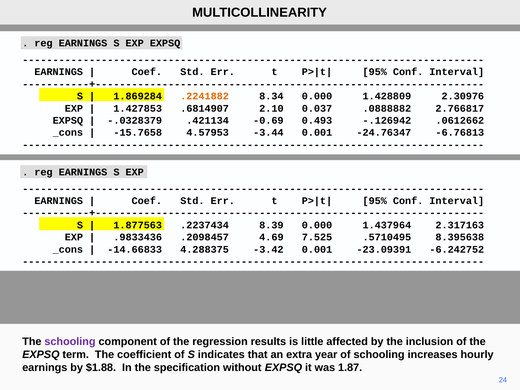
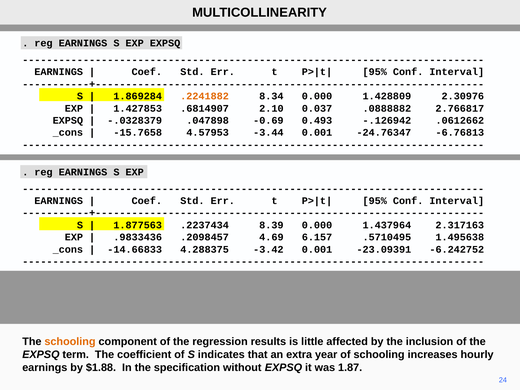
.421134: .421134 -> .047898 (208, 120)
7.525: 7.525 -> 6.157 (317, 237)
8.395638: 8.395638 -> 1.495638 (460, 237)
schooling colour: purple -> orange (70, 342)
